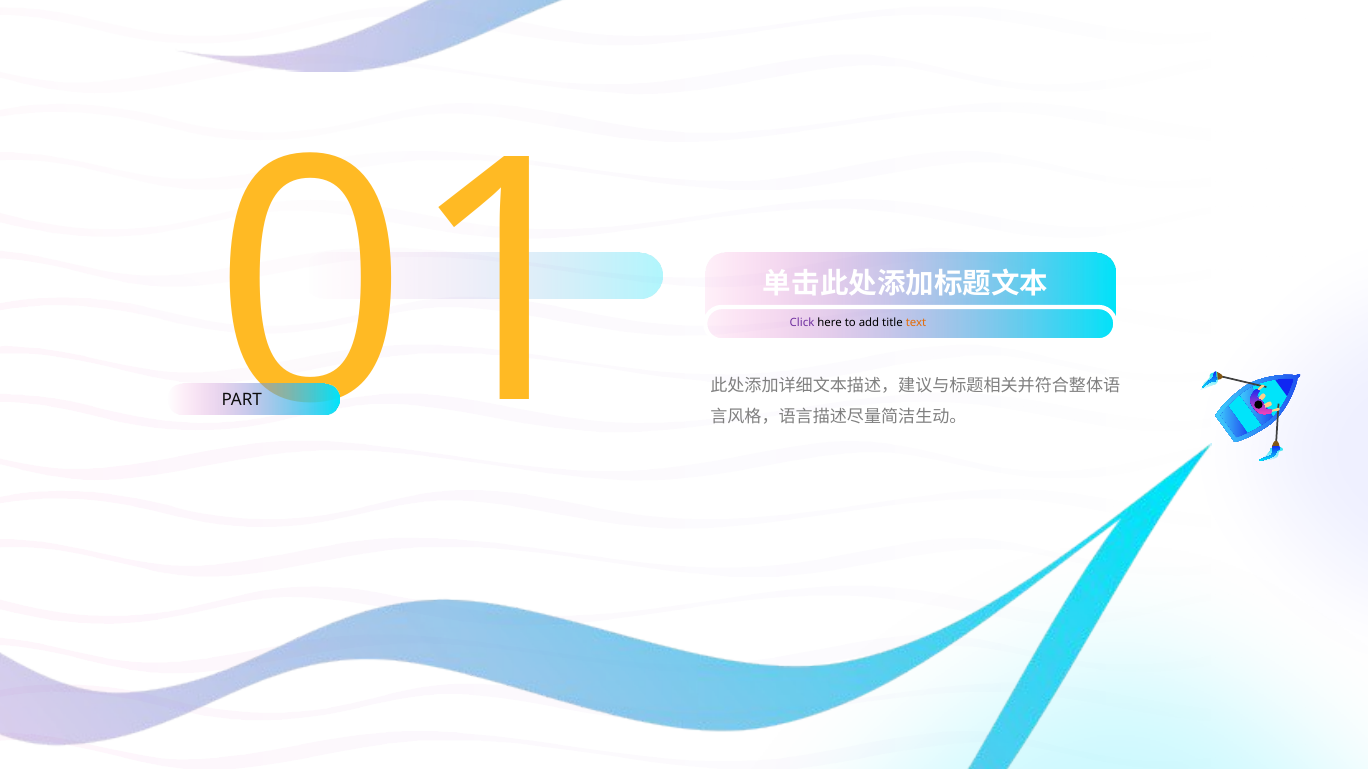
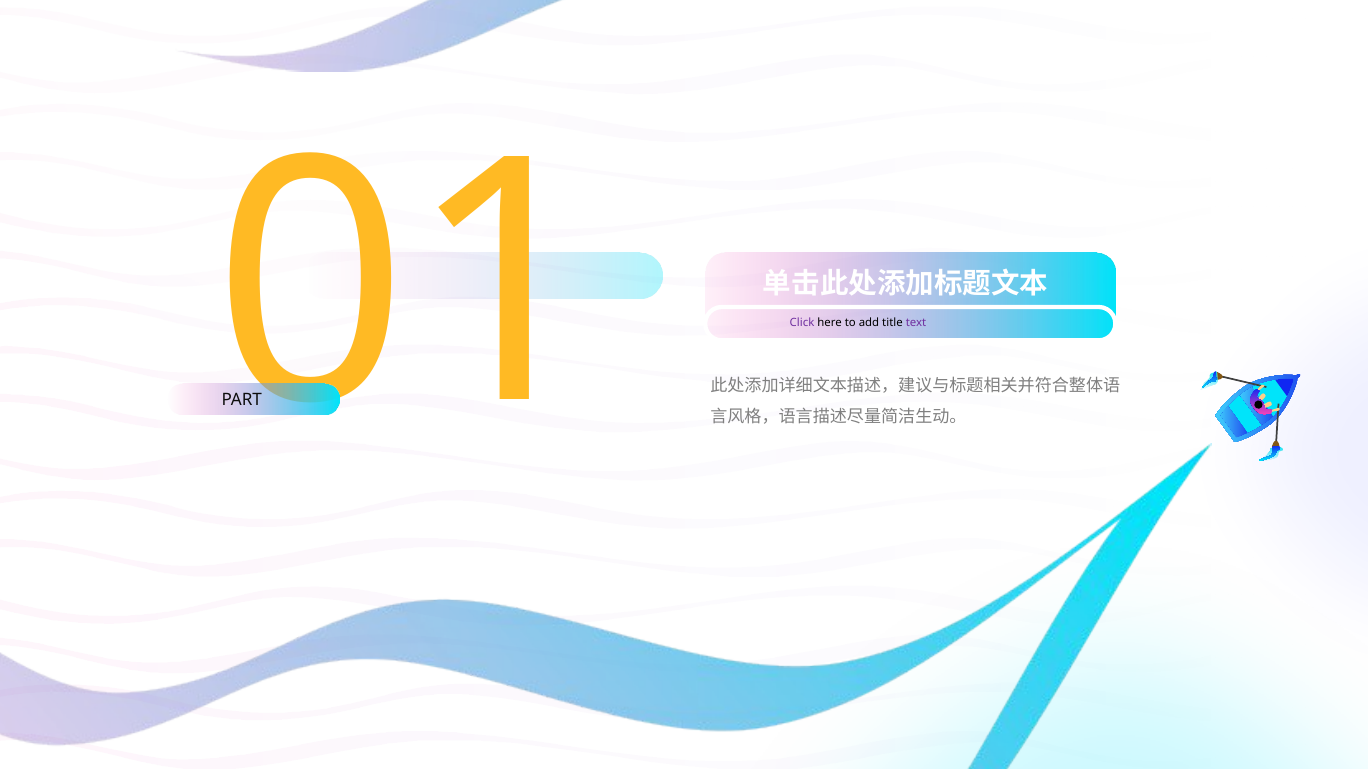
text colour: orange -> purple (916, 323)
